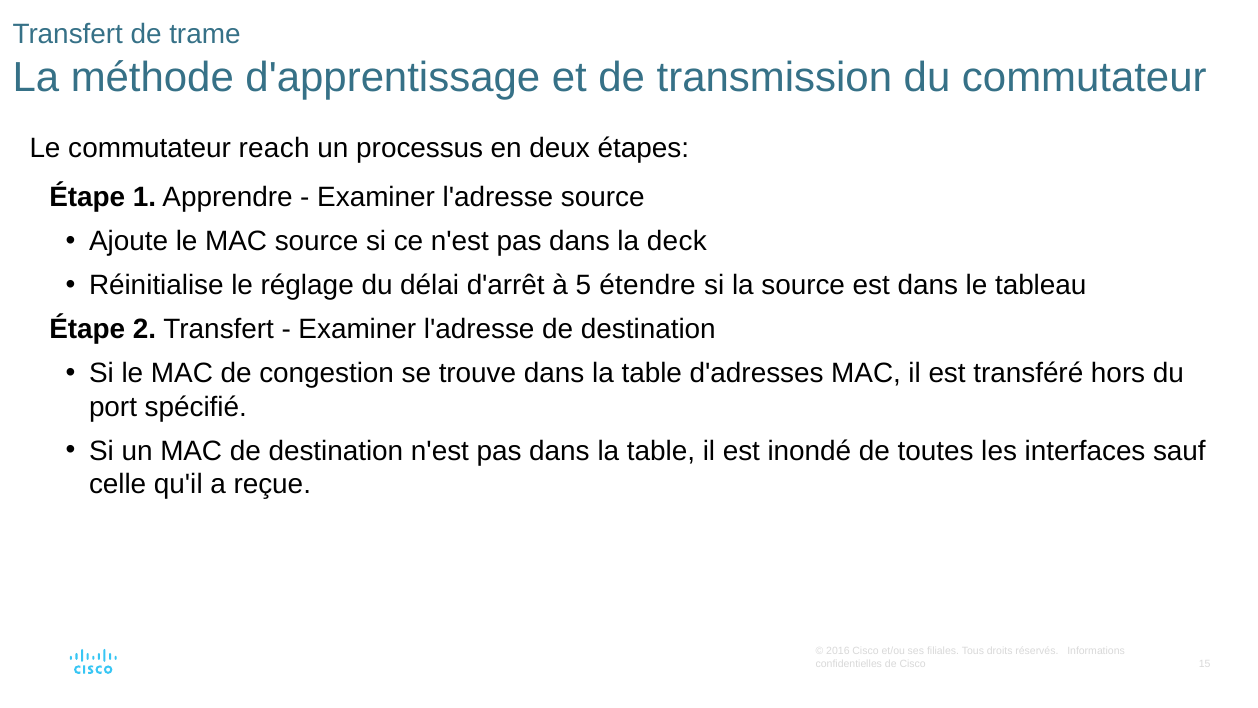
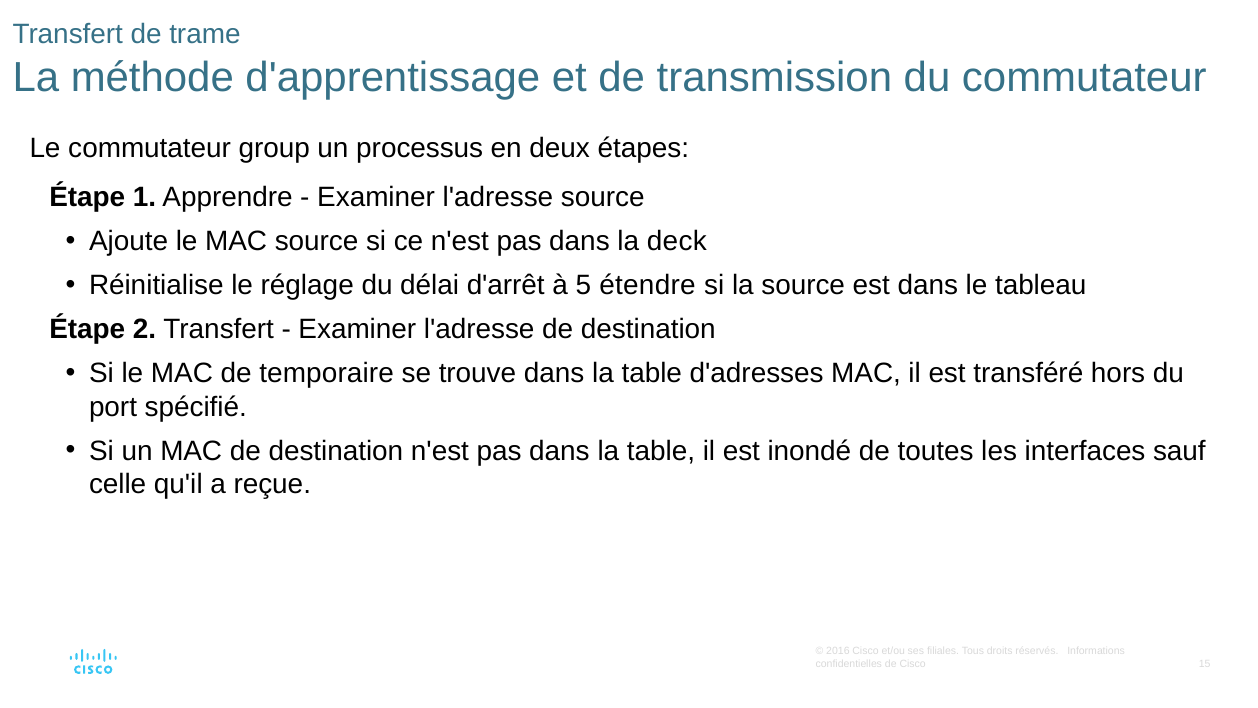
reach: reach -> group (274, 148)
congestion: congestion -> temporaire (327, 373)
